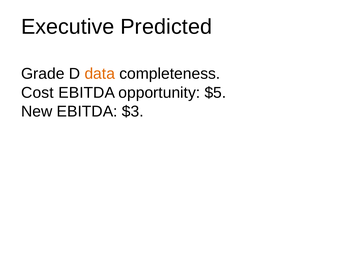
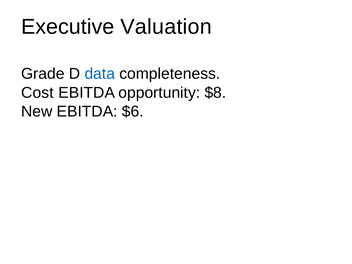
Predicted: Predicted -> Valuation (166, 27)
data colour: orange -> blue (100, 74)
$5: $5 -> $8 (215, 93)
$3: $3 -> $6 (133, 111)
